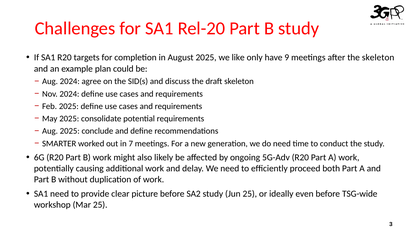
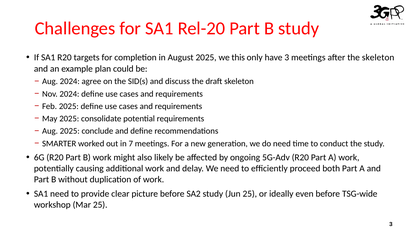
like: like -> this (238, 58)
have 9: 9 -> 3 (287, 58)
